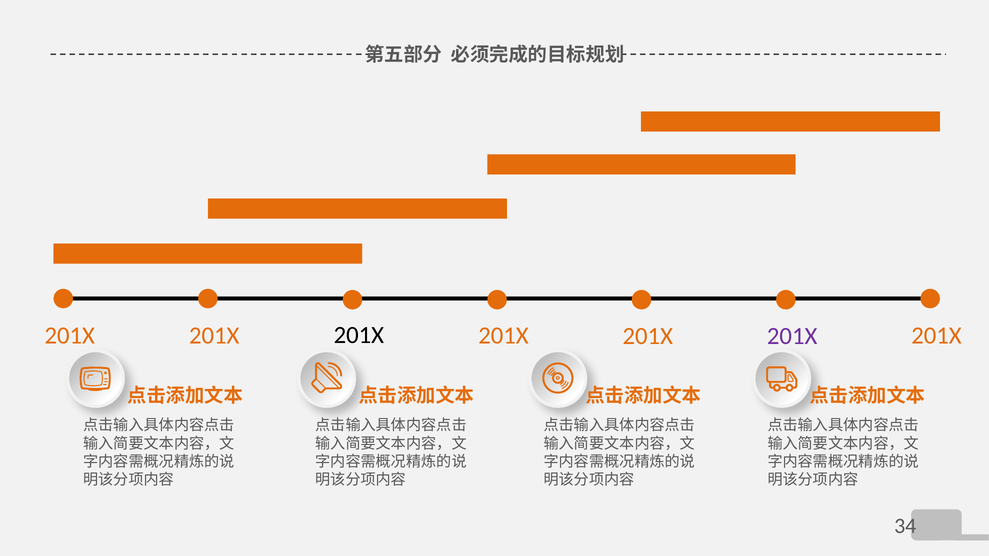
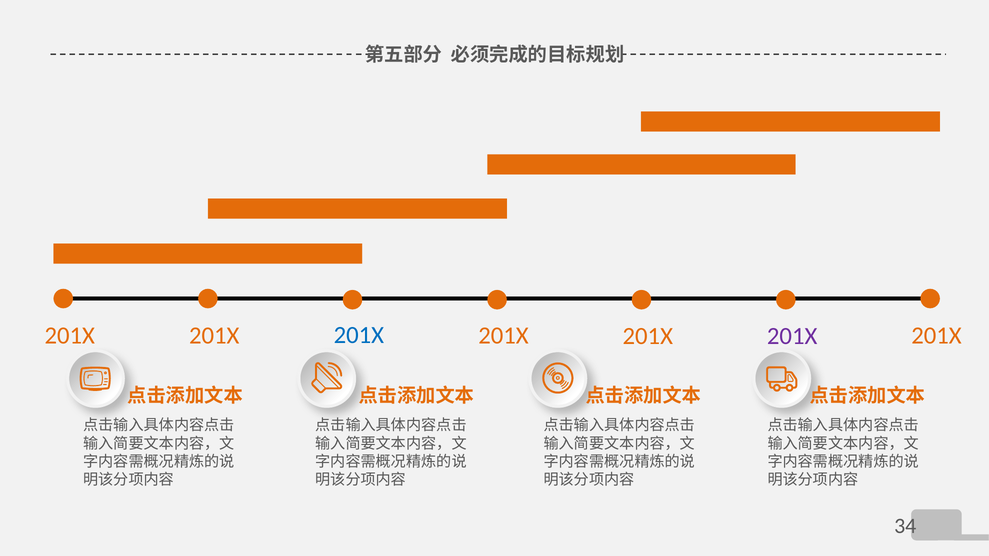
201X colour: black -> blue (359, 335)
